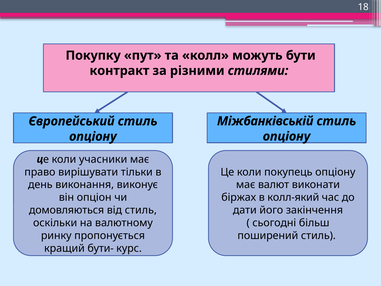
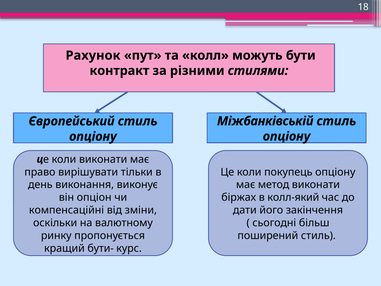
Покупку: Покупку -> Рахунок (93, 55)
коли учасники: учасники -> виконати (103, 159)
валют: валют -> метод (274, 185)
домовляються: домовляються -> компенсаційні (66, 210)
від стиль: стиль -> зміни (141, 210)
